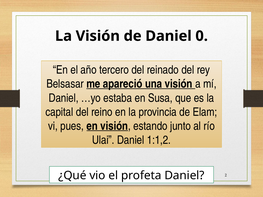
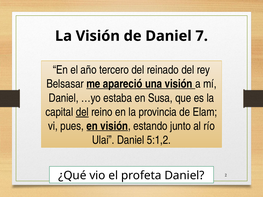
0: 0 -> 7 (202, 36)
del underline: none -> present (82, 112)
1:1,2: 1:1,2 -> 5:1,2 (159, 140)
